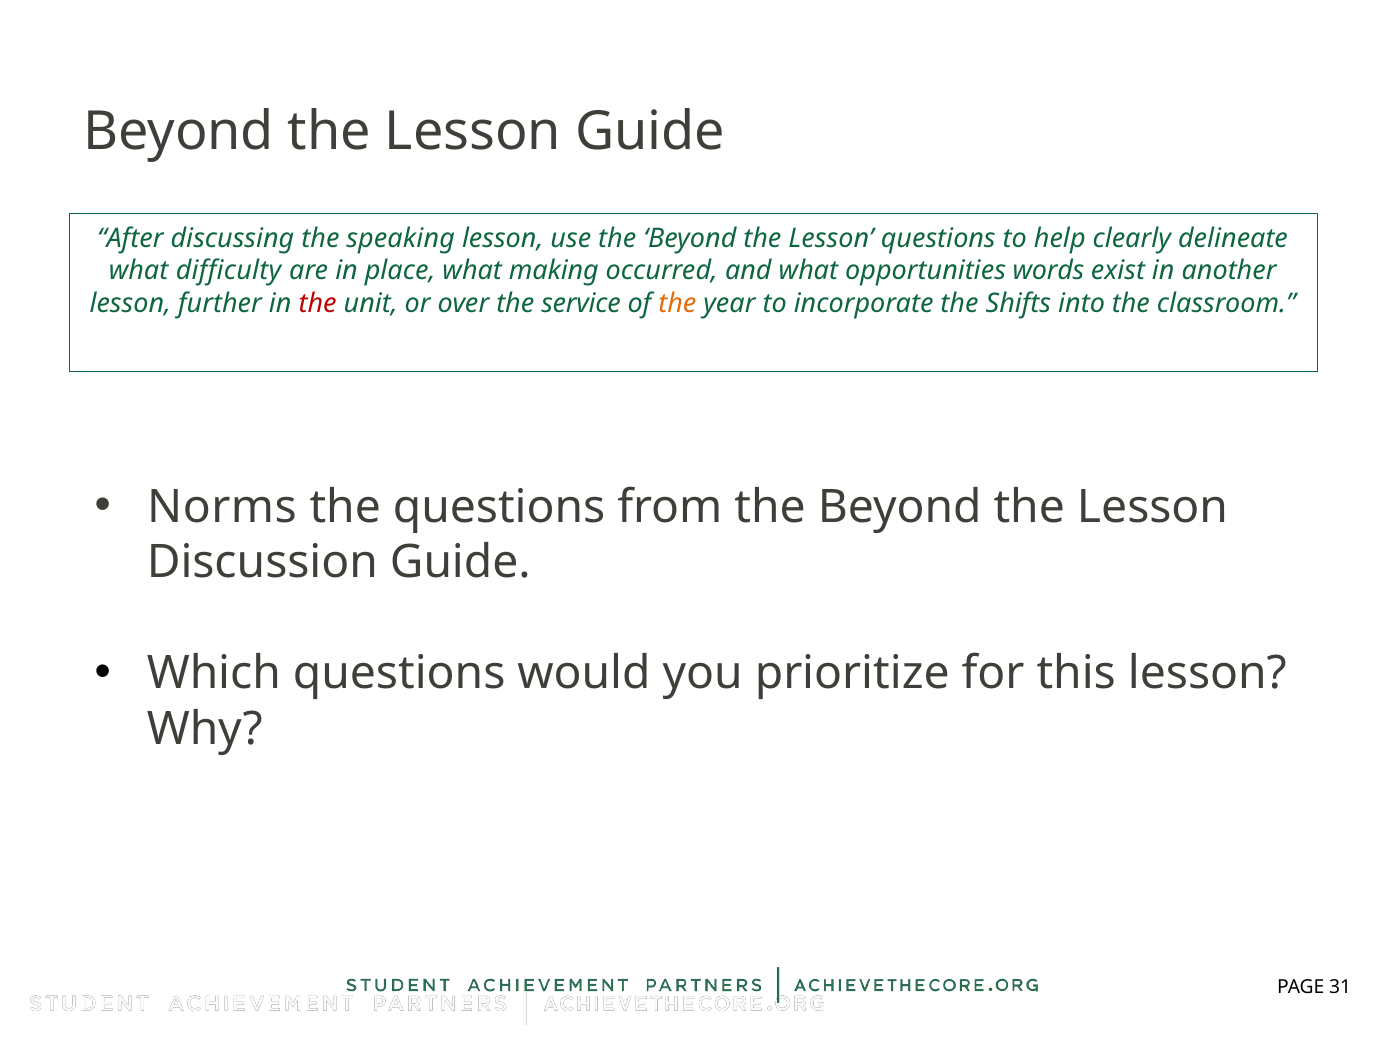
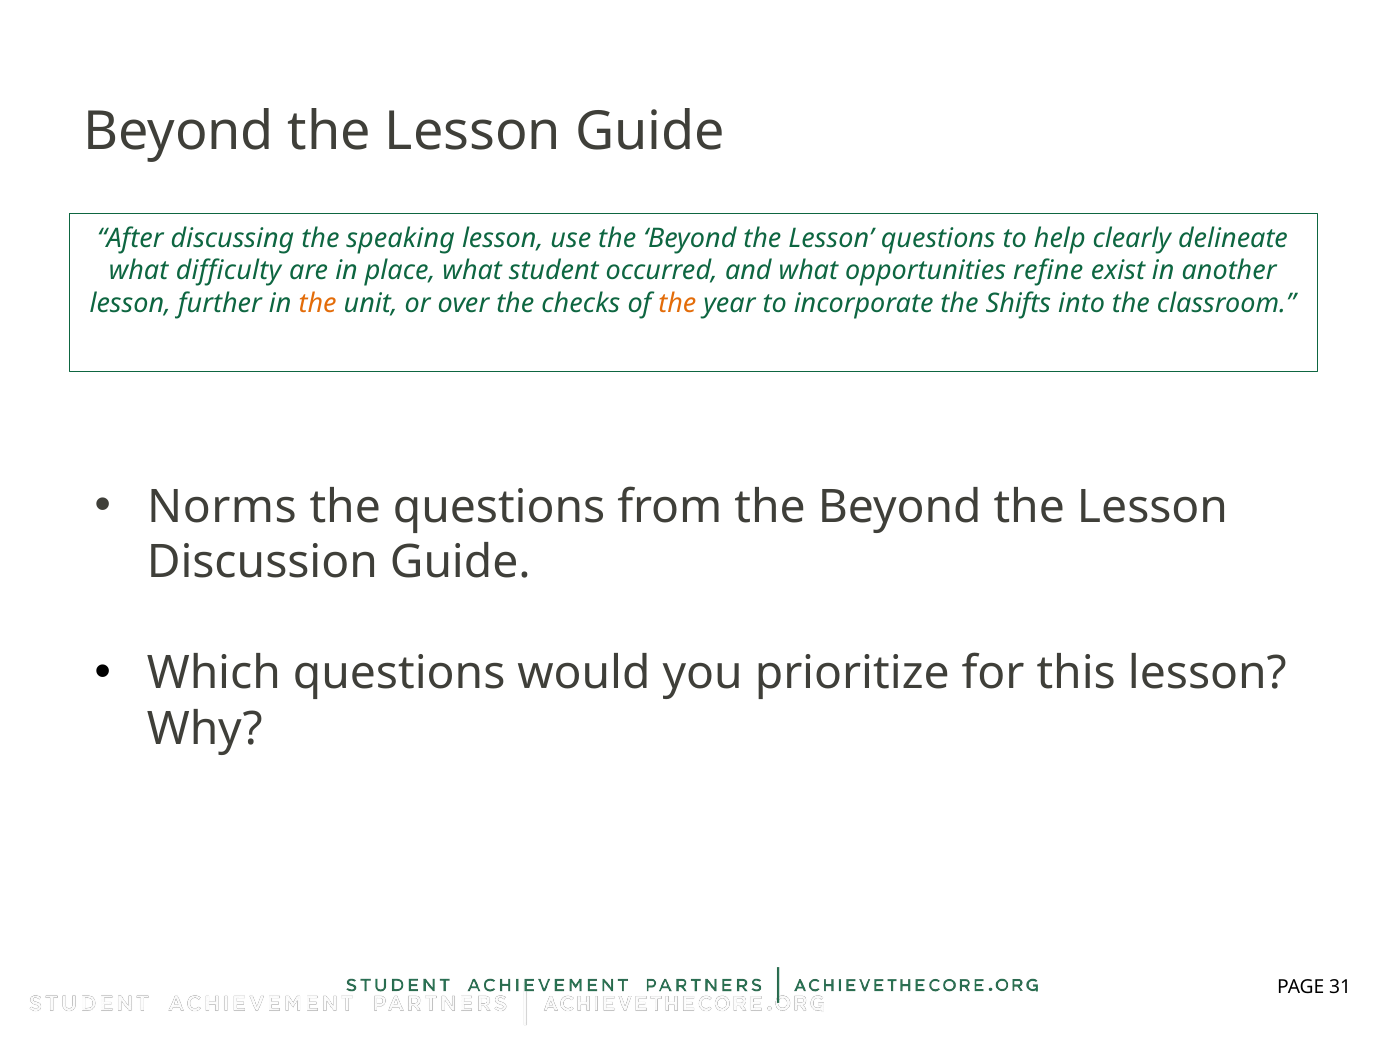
making: making -> student (554, 271)
words: words -> refine (1048, 271)
the colour: red -> orange (318, 303)
service: service -> checks (581, 303)
